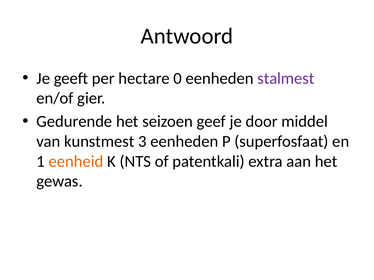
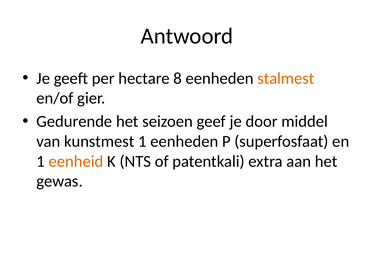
0: 0 -> 8 (178, 78)
stalmest colour: purple -> orange (286, 78)
kunstmest 3: 3 -> 1 (142, 142)
